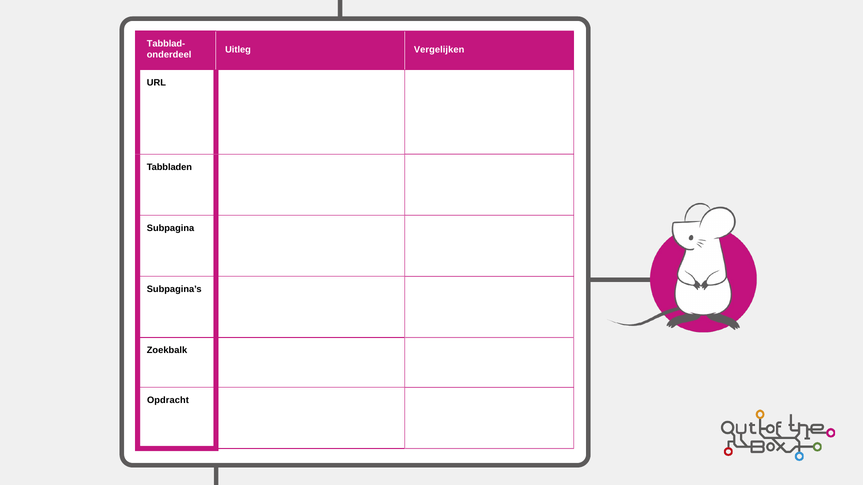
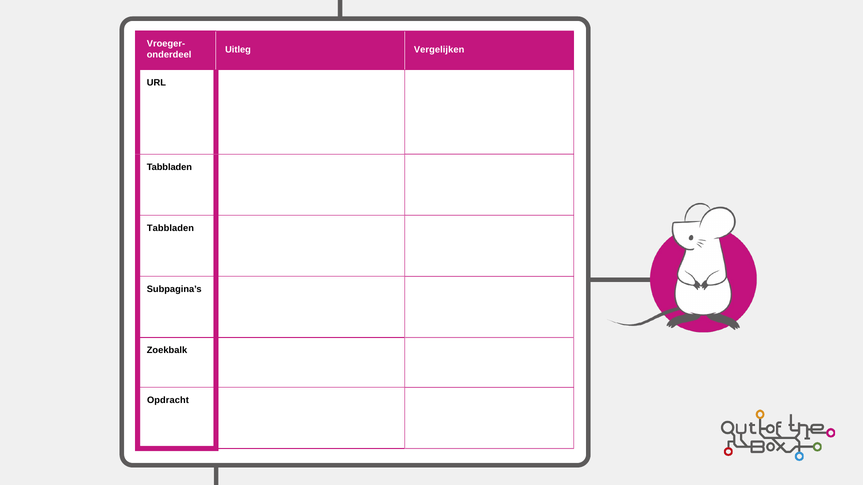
Tabblad-: Tabblad- -> Vroeger- (166, 44)
Subpagina: Subpagina -> Tabbladen (170, 228)
